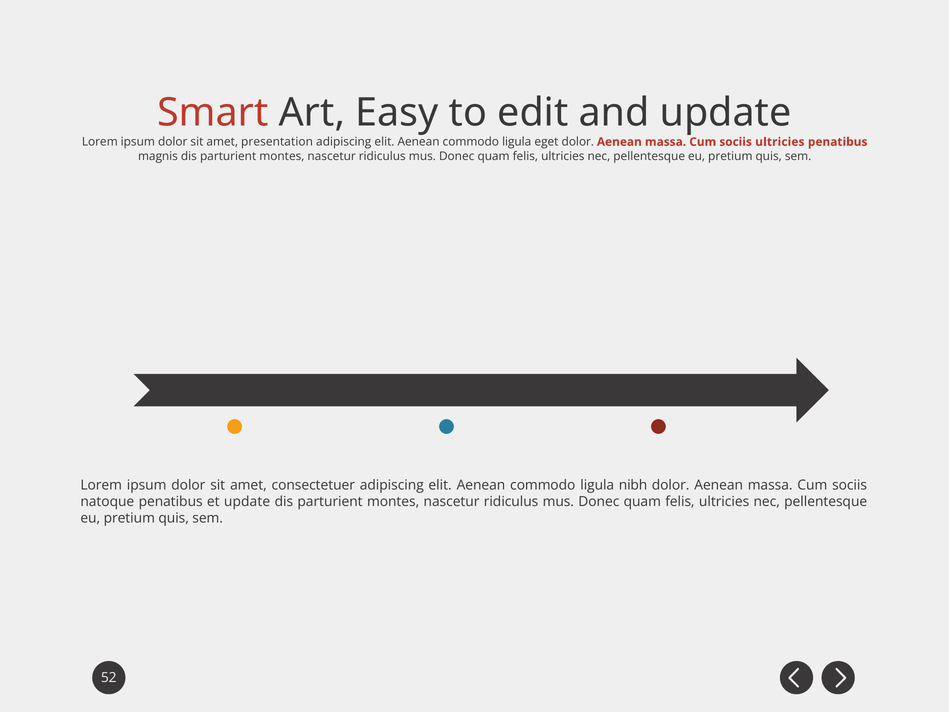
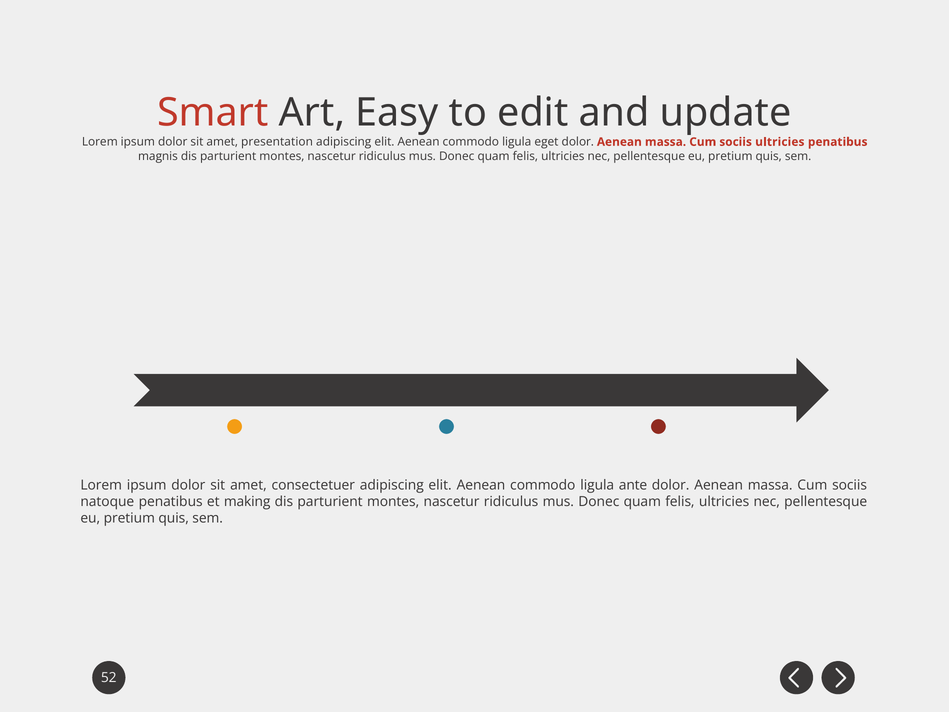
nibh: nibh -> ante (633, 485)
et update: update -> making (247, 501)
